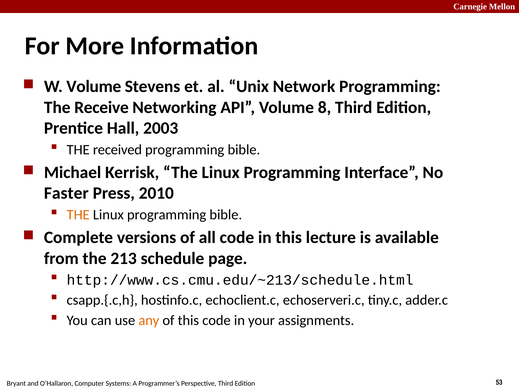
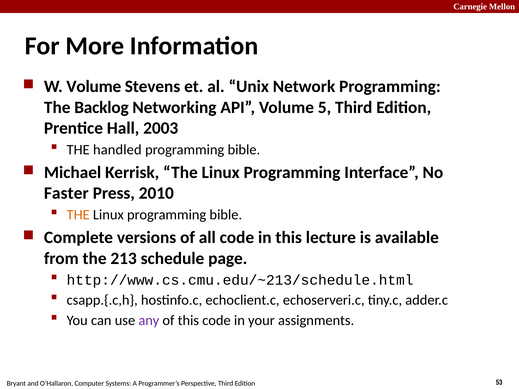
Receive: Receive -> Backlog (101, 107)
8: 8 -> 5 (325, 107)
received: received -> handled (117, 150)
any colour: orange -> purple (149, 321)
